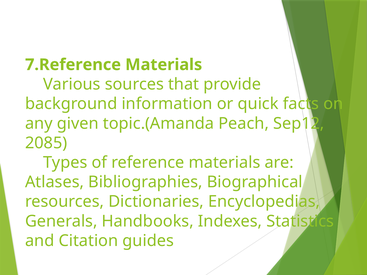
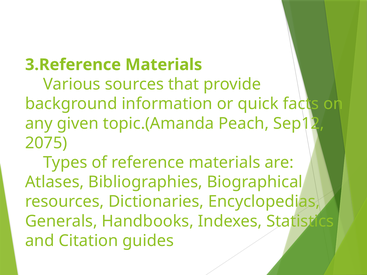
7.Reference: 7.Reference -> 3.Reference (73, 65)
2085: 2085 -> 2075 (46, 143)
